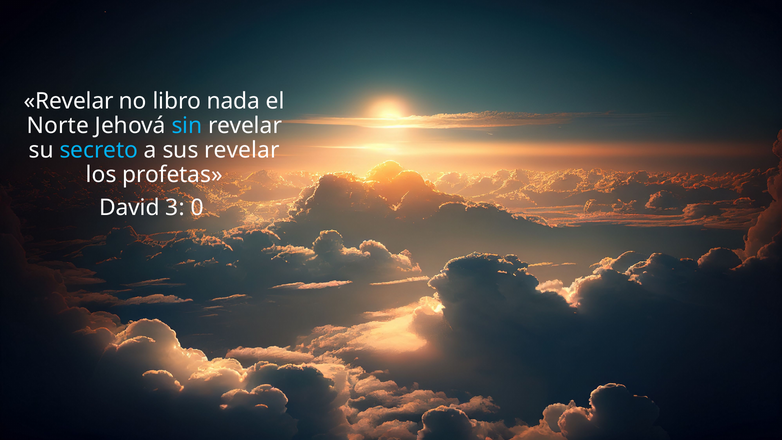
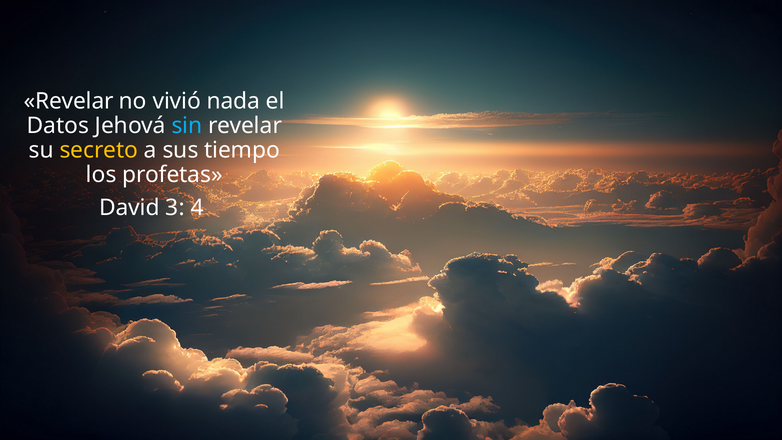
libro: libro -> vivió (177, 101)
Norte: Norte -> Datos (58, 126)
secreto colour: light blue -> yellow (99, 150)
sus revelar: revelar -> tiempo (242, 150)
0: 0 -> 4 (197, 208)
